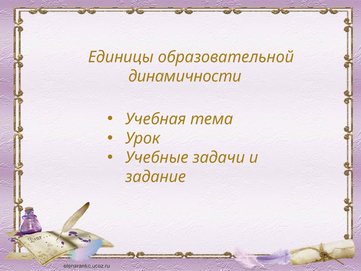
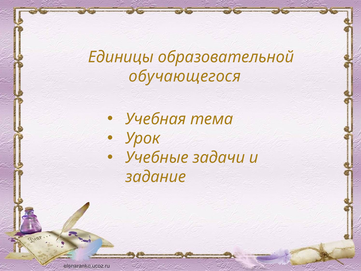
динамичности: динамичности -> обучающегося (185, 76)
